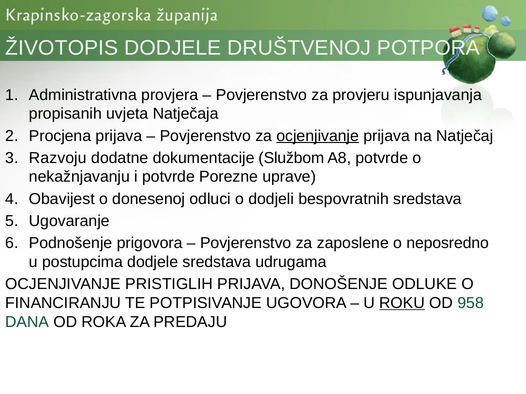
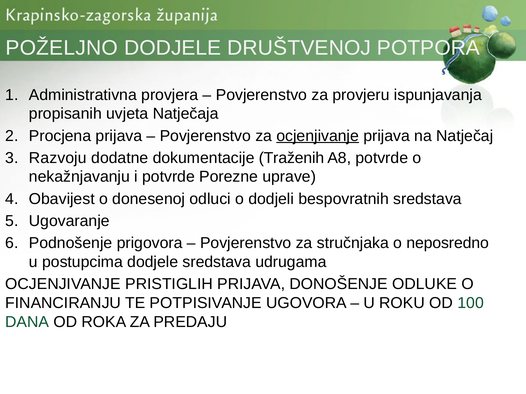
ŽIVOTOPIS: ŽIVOTOPIS -> POŽELJNO (62, 48)
Službom: Službom -> Traženih (291, 158)
zaposlene: zaposlene -> stručnjaka (353, 243)
ROKU underline: present -> none (402, 303)
958: 958 -> 100 (471, 303)
